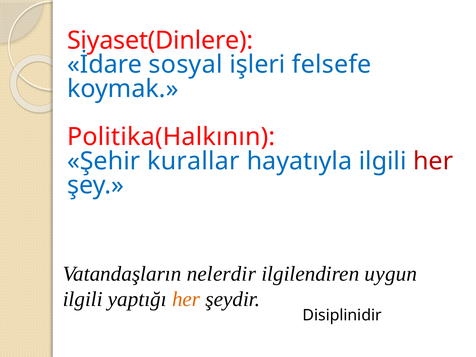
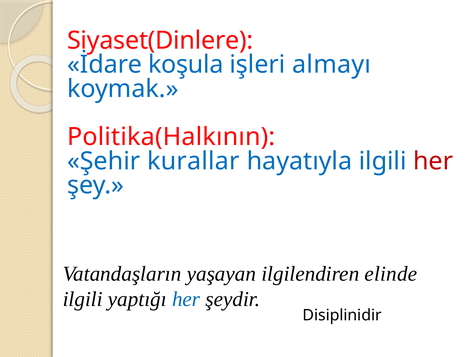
sosyal: sosyal -> koşula (186, 65)
felsefe: felsefe -> almayı (332, 65)
nelerdir: nelerdir -> yaşayan (221, 274)
uygun: uygun -> elinde (391, 274)
her colour: orange -> blue (186, 299)
